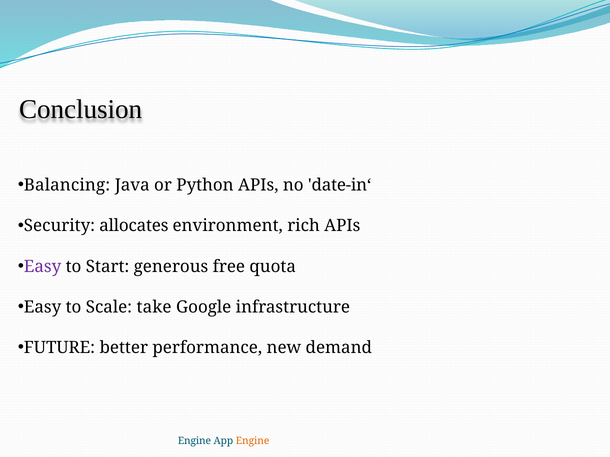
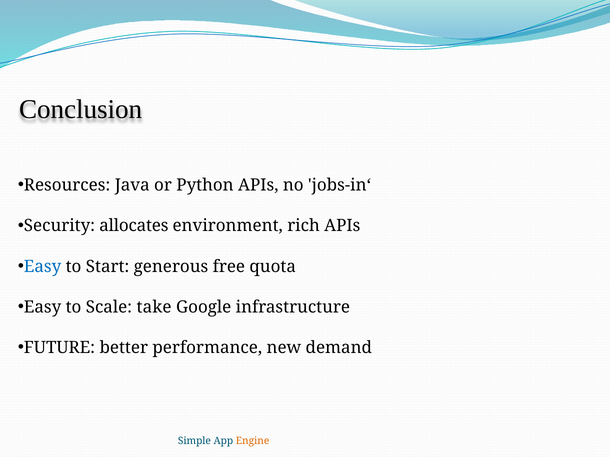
Balancing: Balancing -> Resources (67, 185)
date-in‘: date-in‘ -> jobs-in‘ (339, 185)
Easy colour: purple -> blue (43, 267)
Engine: Engine -> Simple (194, 441)
